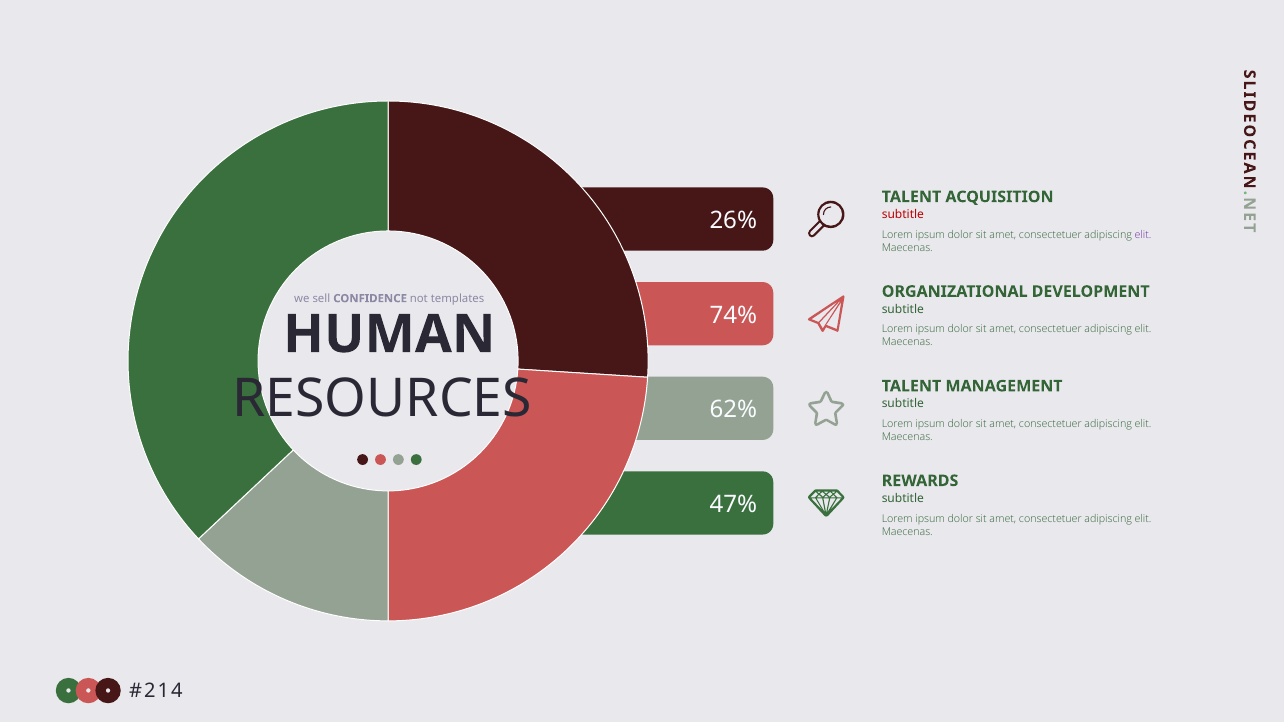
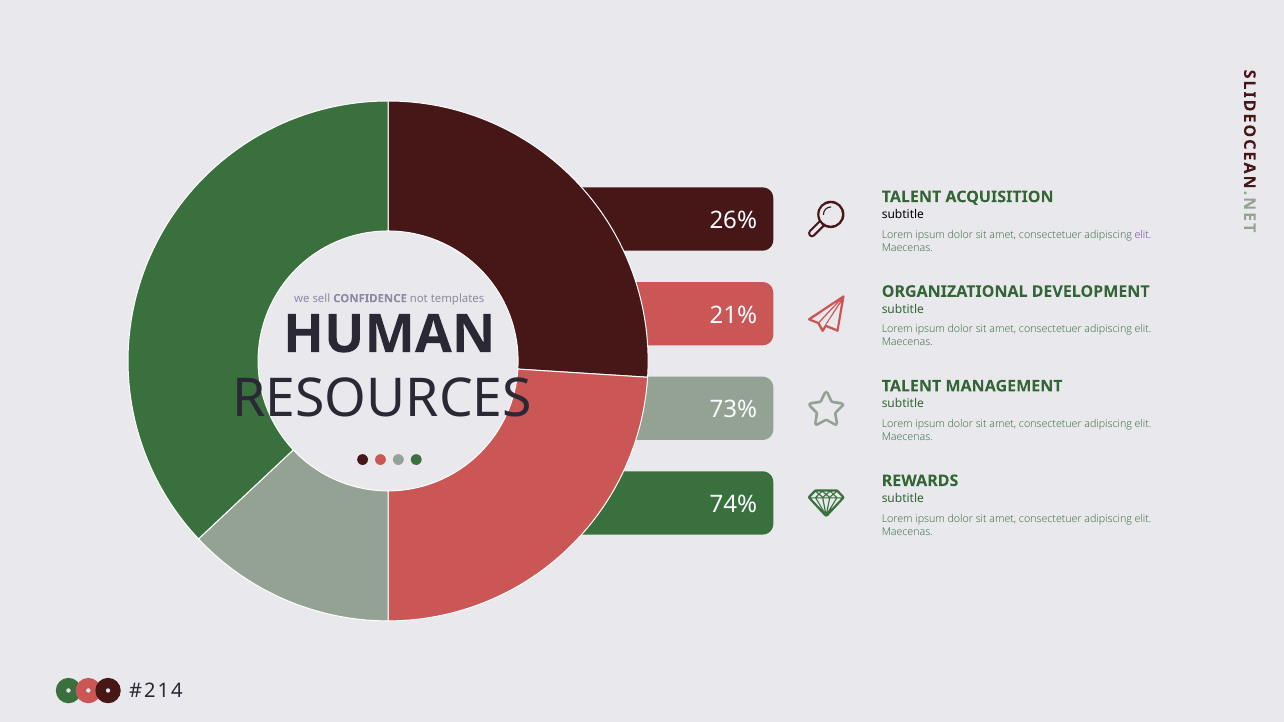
subtitle colour: red -> black (903, 215)
74%: 74% -> 21% (733, 315)
62%: 62% -> 73% (733, 410)
47%: 47% -> 74% (733, 505)
